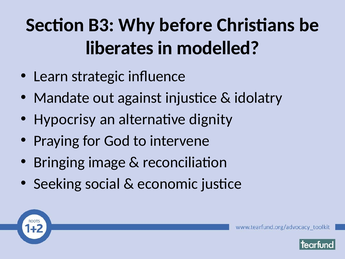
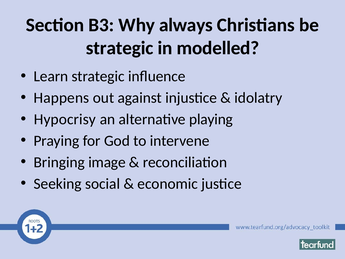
before: before -> always (186, 25)
liberates: liberates -> strategic (120, 48)
Mandate: Mandate -> Happens (61, 98)
dignity: dignity -> playing (211, 119)
